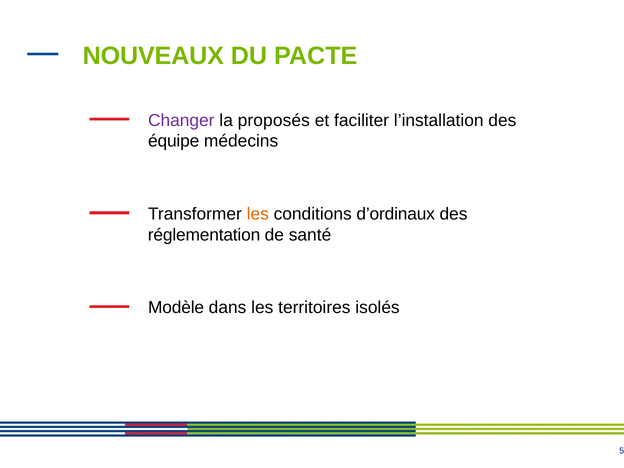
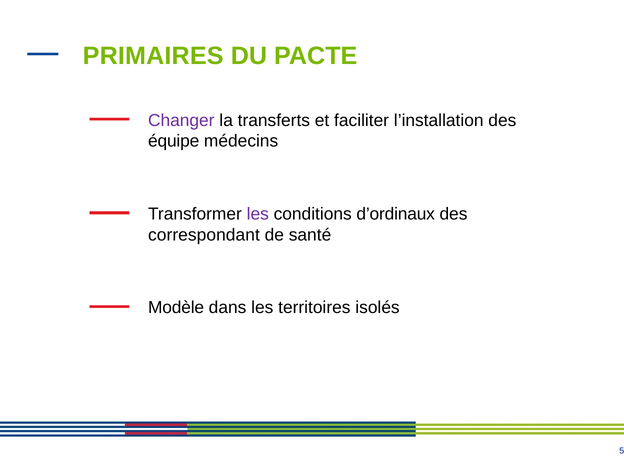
NOUVEAUX: NOUVEAUX -> PRIMAIRES (153, 56)
proposés: proposés -> transferts (274, 120)
les colour: orange -> purple (258, 214)
réglementation: réglementation -> correspondant (204, 235)
